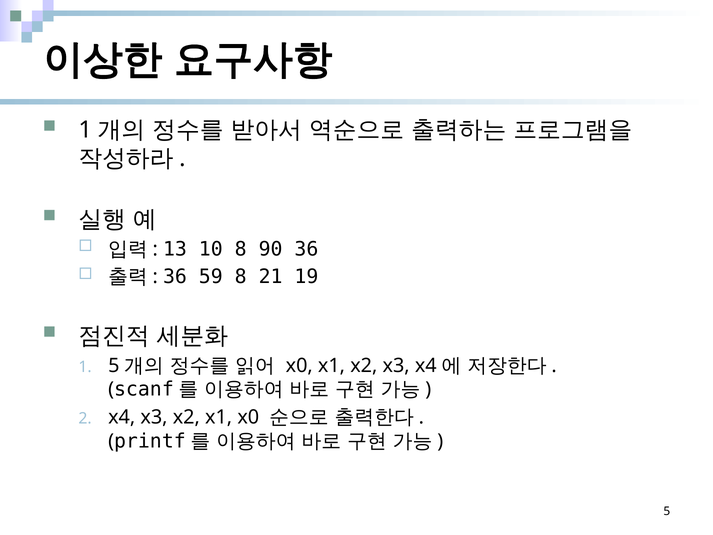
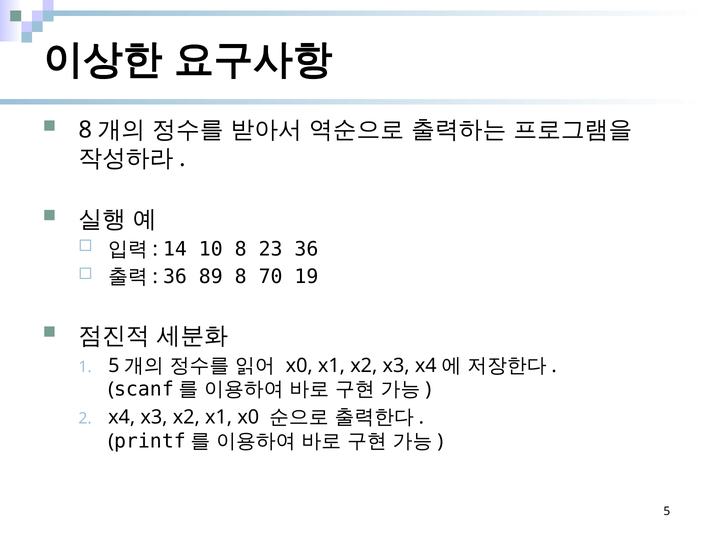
1: 1 -> 8 (85, 130)
13: 13 -> 14 (175, 249)
90: 90 -> 23 (271, 249)
59: 59 -> 89 (211, 277)
21: 21 -> 70 (271, 277)
